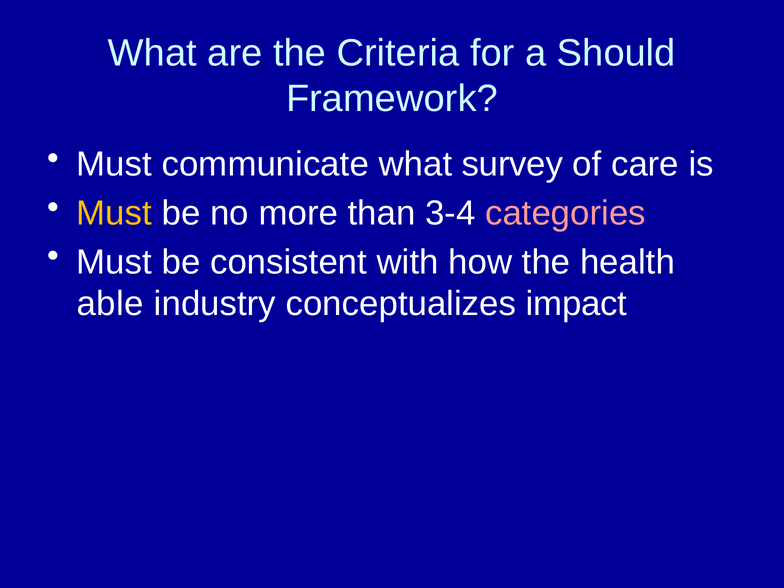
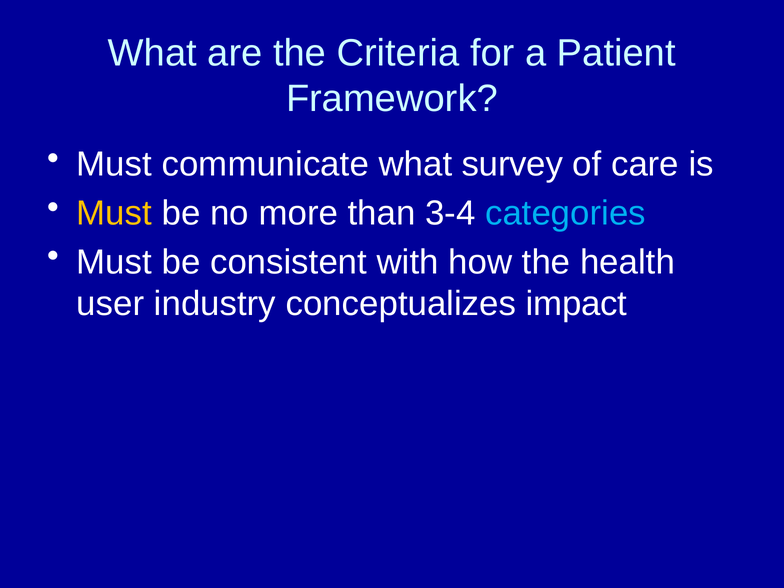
Should: Should -> Patient (616, 53)
categories colour: pink -> light blue (566, 213)
able: able -> user (110, 304)
